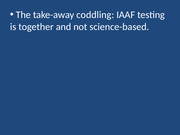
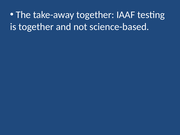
take-away coddling: coddling -> together (95, 15)
